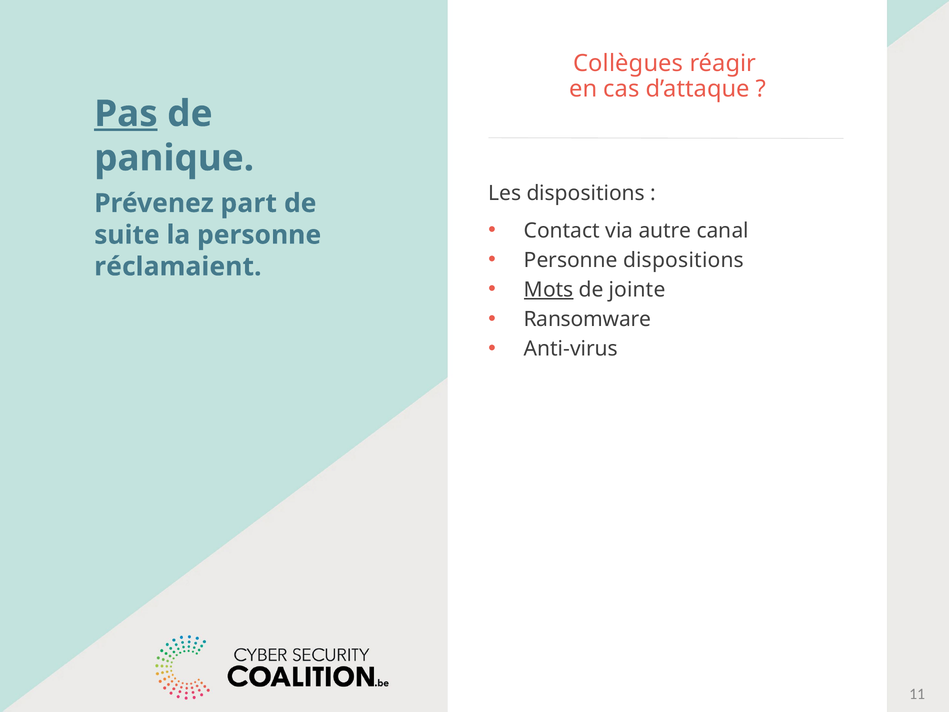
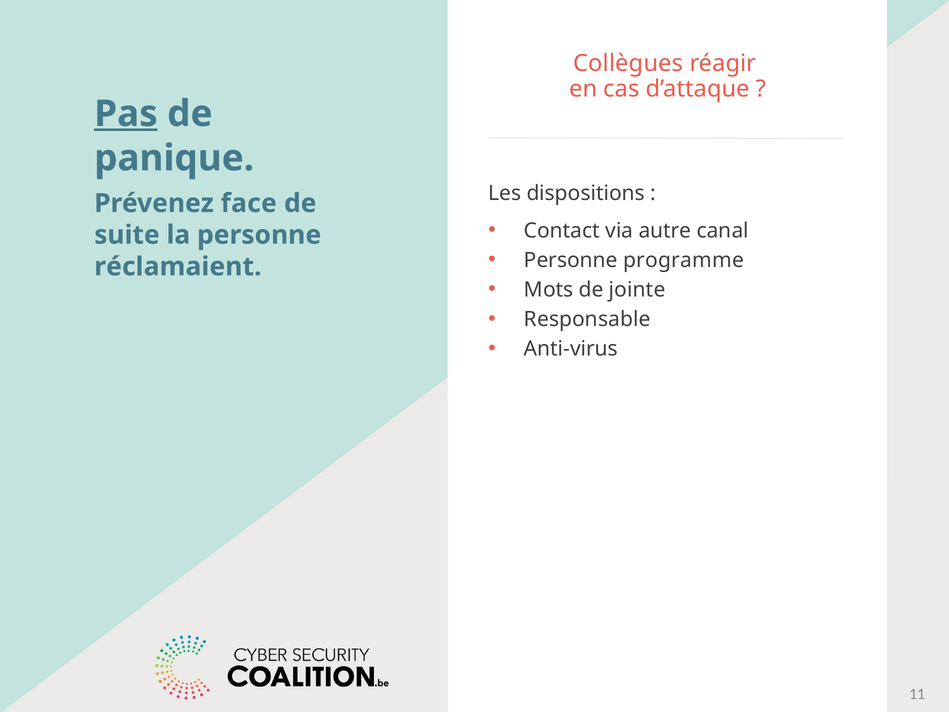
part: part -> face (249, 203)
Personne dispositions: dispositions -> programme (684, 260)
Mots underline: present -> none (549, 290)
Ransomware: Ransomware -> Responsable (587, 319)
